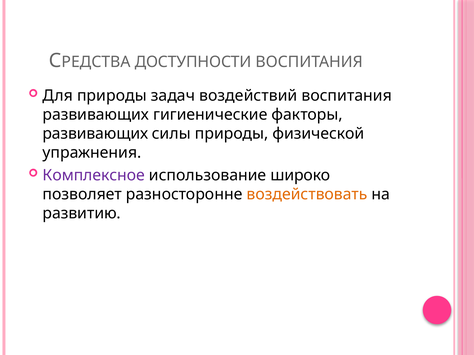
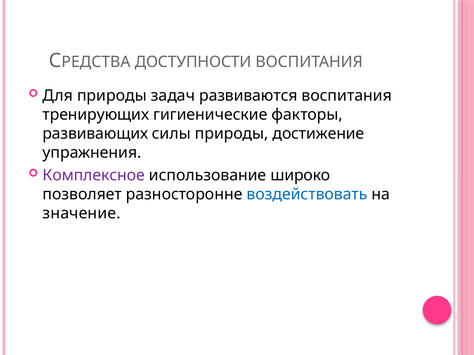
воздействий: воздействий -> развиваются (248, 96)
развивающих: развивающих -> тренирующих (96, 115)
физической: физической -> достижение (318, 134)
воздействовать colour: orange -> blue (307, 195)
развитию: развитию -> значение (82, 214)
